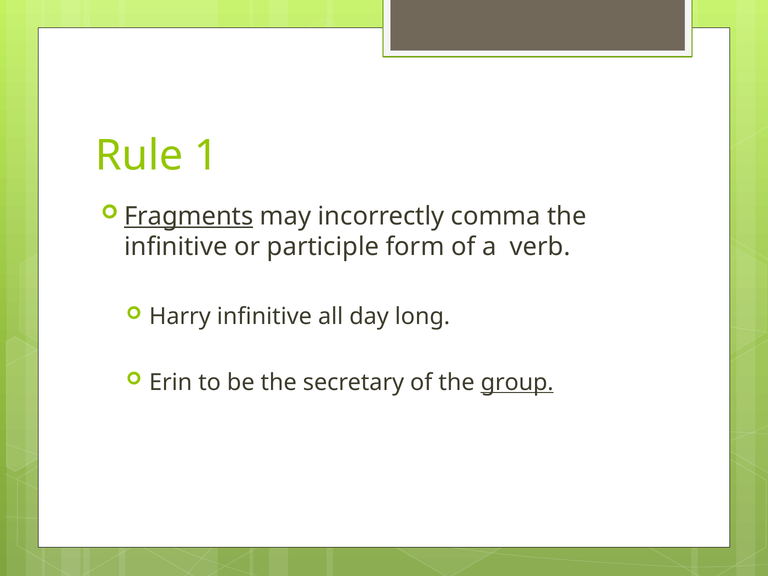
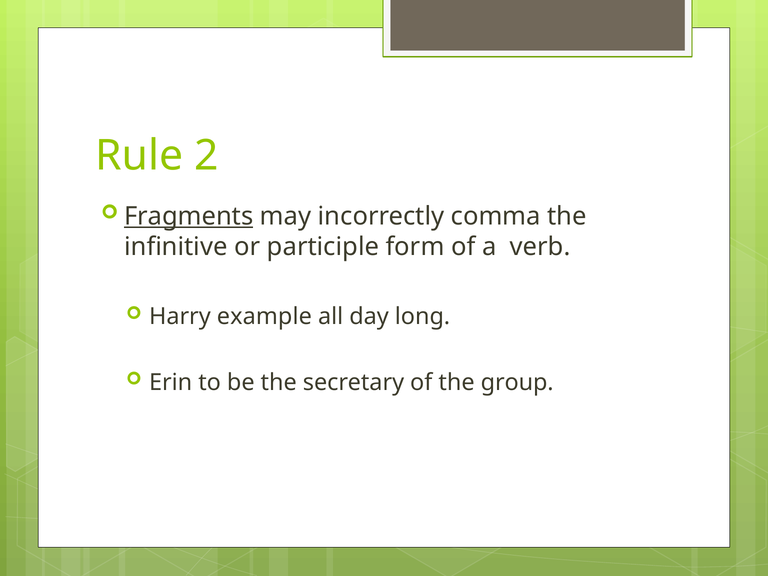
1: 1 -> 2 (206, 156)
Harry infinitive: infinitive -> example (264, 317)
group underline: present -> none (517, 382)
